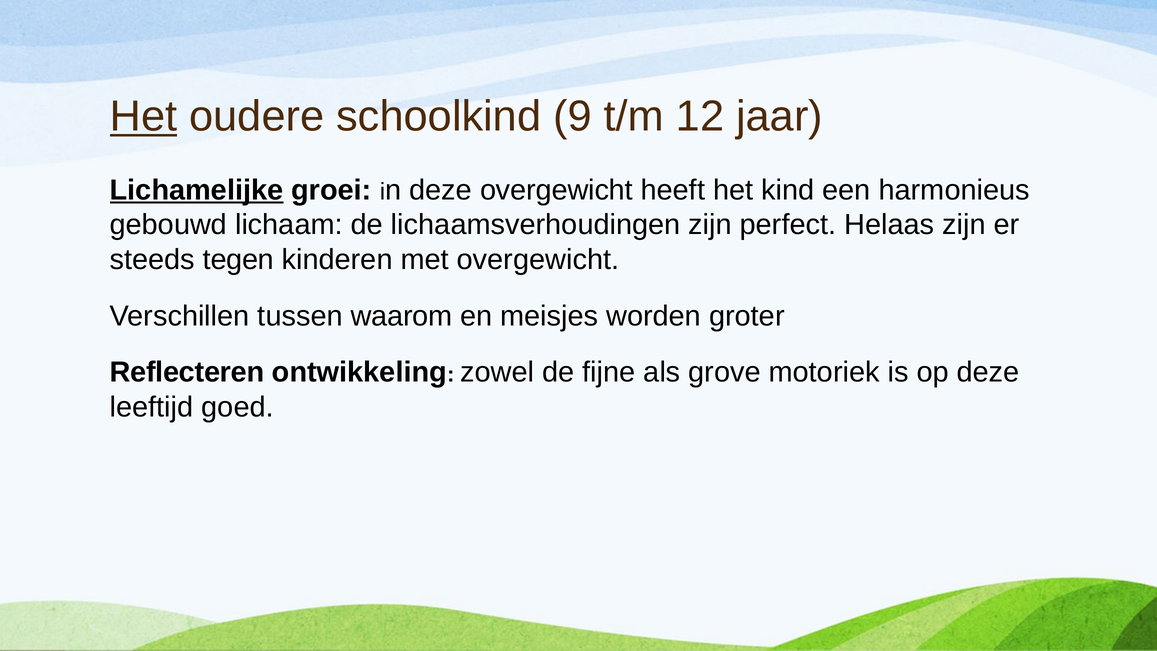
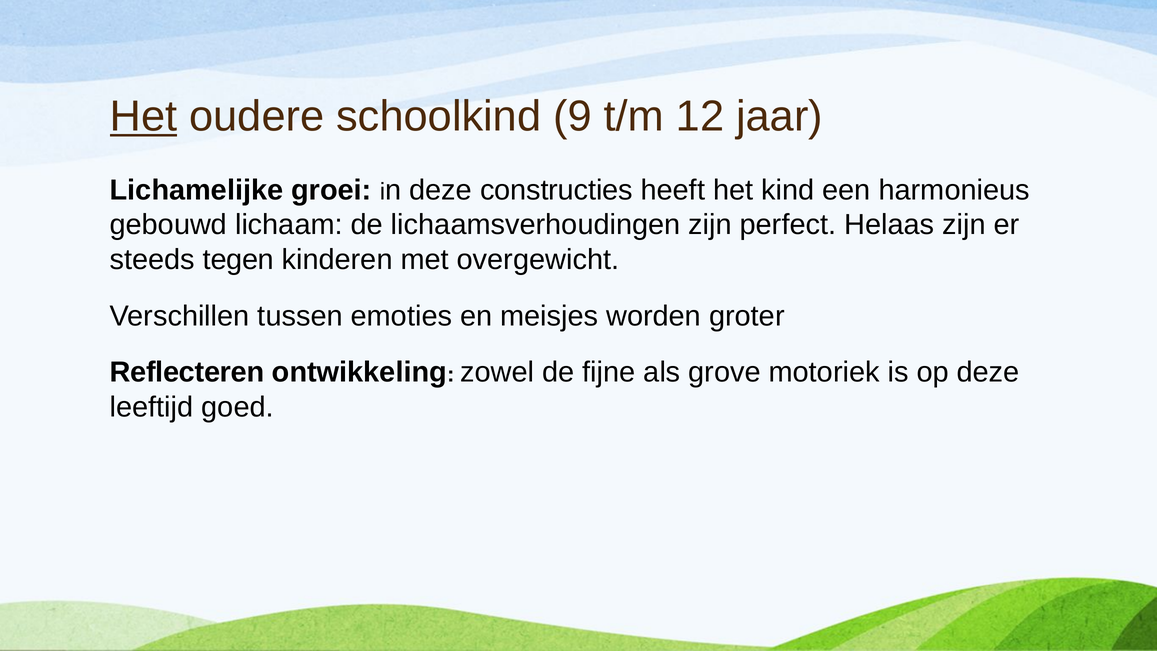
Lichamelijke underline: present -> none (197, 190)
deze overgewicht: overgewicht -> constructies (556, 190)
waarom: waarom -> emoties (401, 316)
